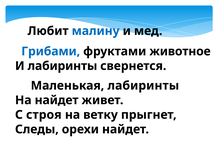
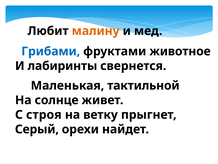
малину colour: blue -> orange (96, 31)
Маленькая лабиринты: лабиринты -> тактильной (143, 85)
На найдет: найдет -> солнце (57, 100)
Следы: Следы -> Серый (37, 129)
